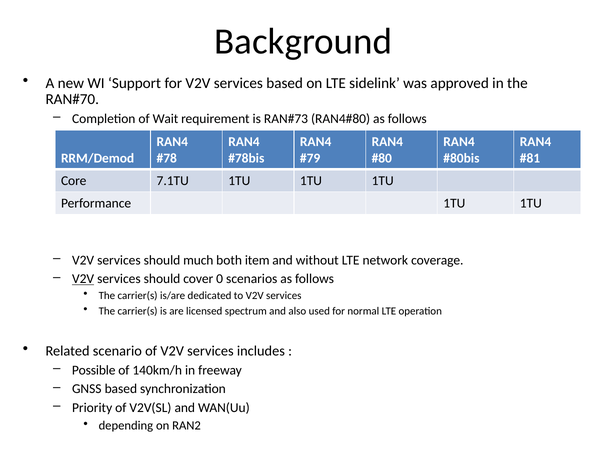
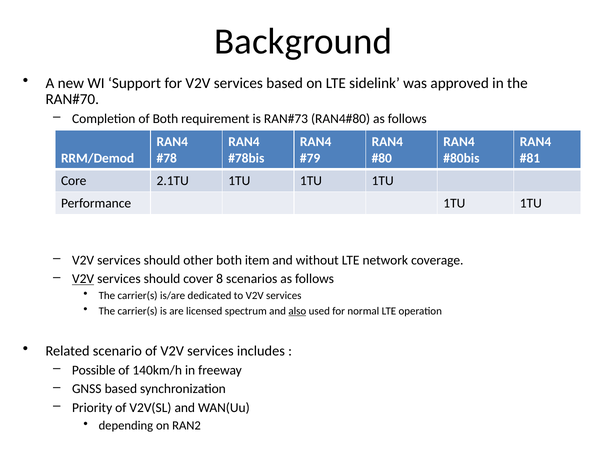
of Wait: Wait -> Both (165, 119)
7.1TU: 7.1TU -> 2.1TU (173, 181)
much: much -> other (198, 260)
0: 0 -> 8 (220, 279)
also underline: none -> present (297, 311)
